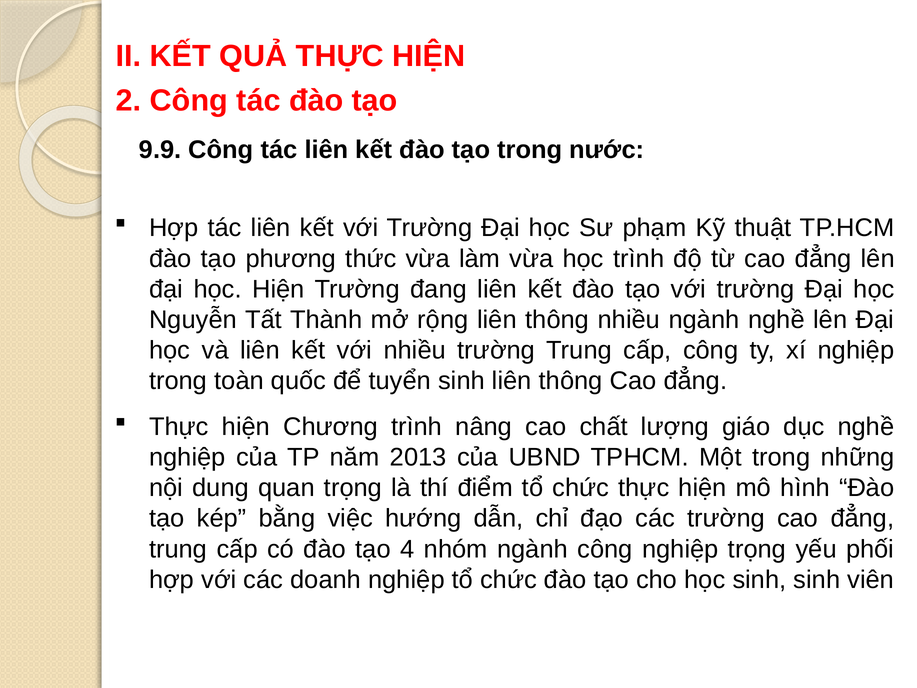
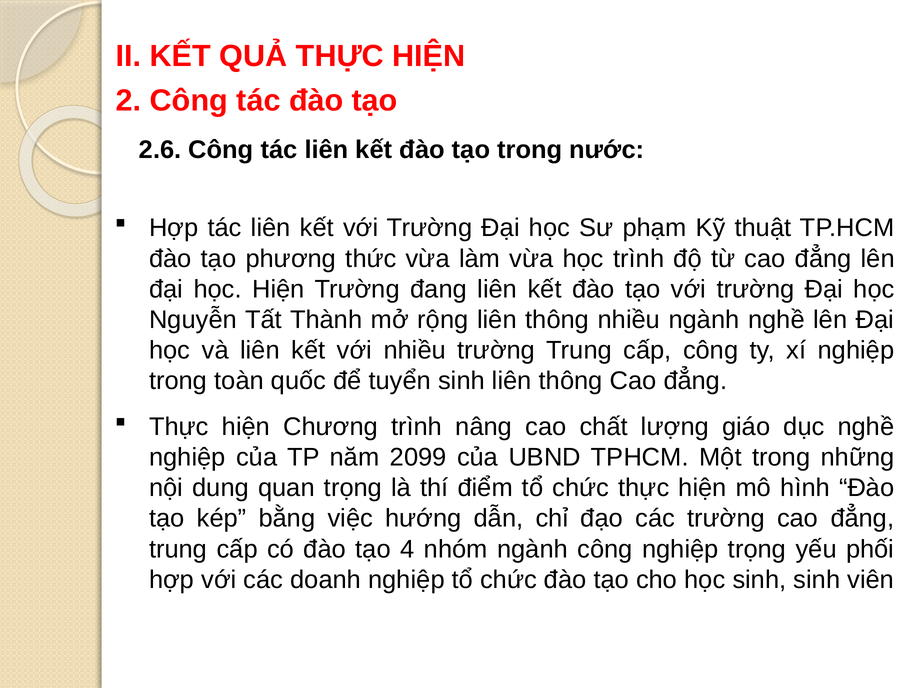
9.9: 9.9 -> 2.6 (160, 150)
2013: 2013 -> 2099 (418, 457)
